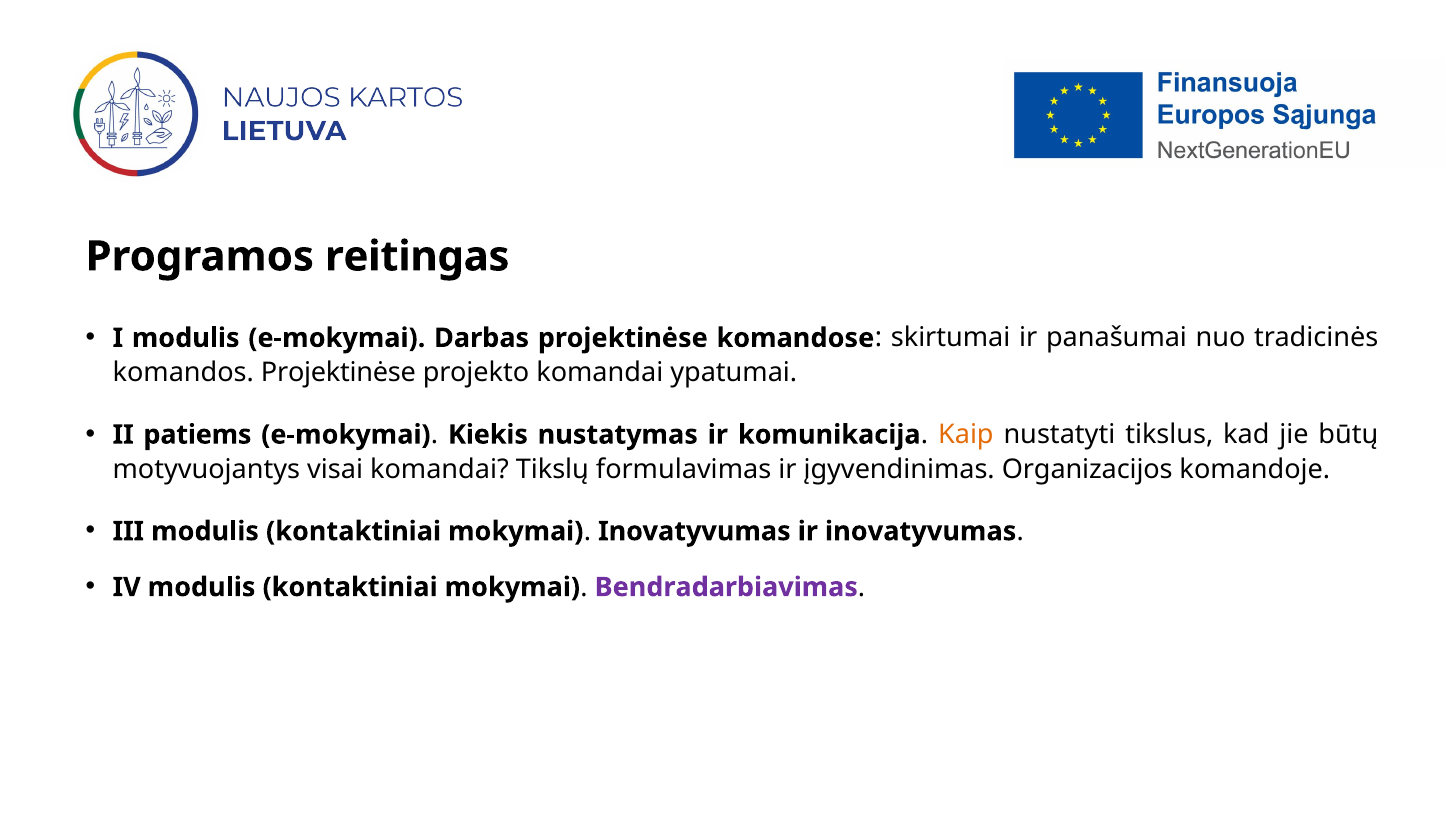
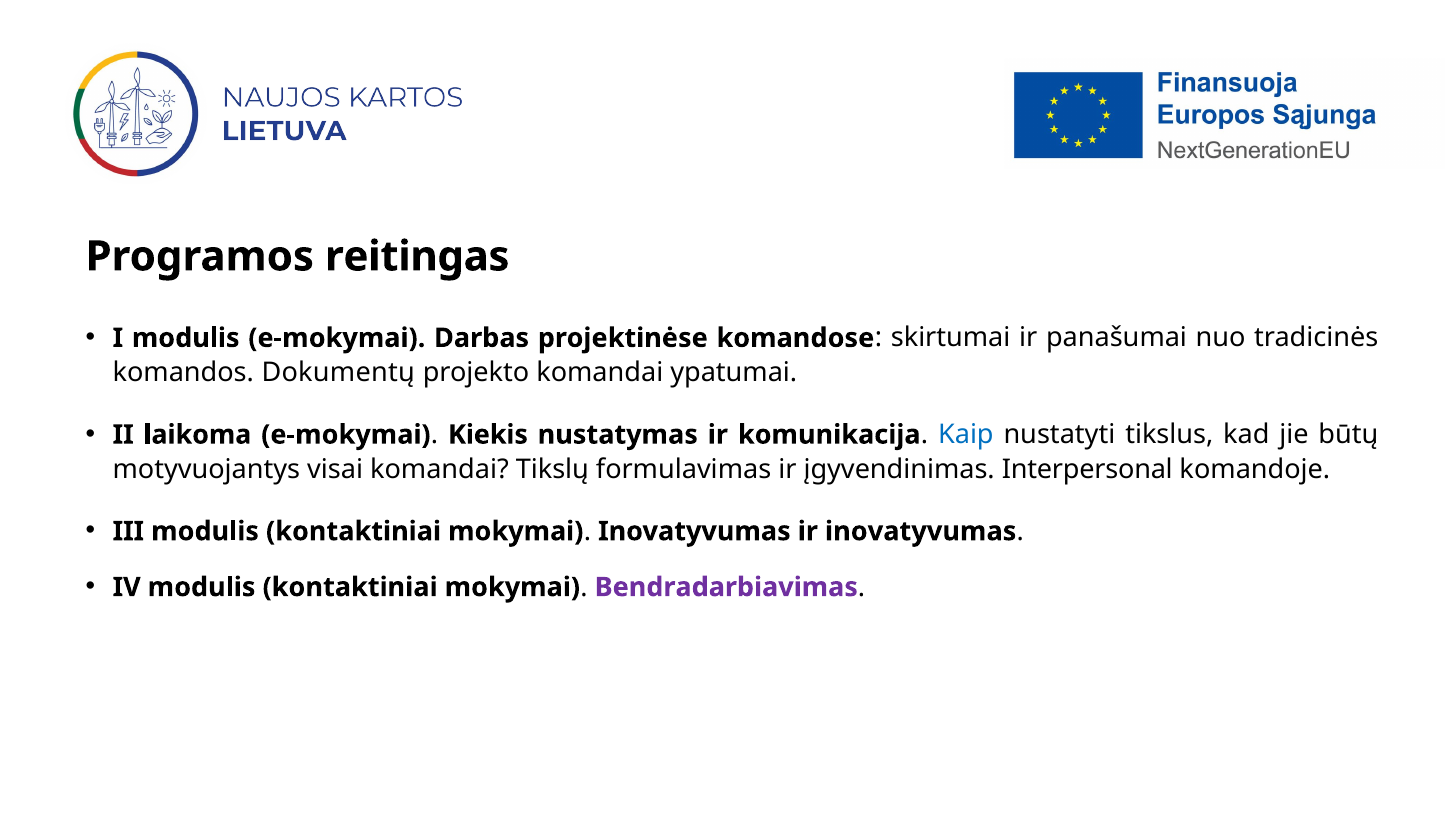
komandos Projektinėse: Projektinėse -> Dokumentų (338, 373)
patiems: patiems -> laikoma (197, 435)
Kaip colour: orange -> blue (966, 435)
Organizacijos: Organizacijos -> Interpersonal (1087, 469)
